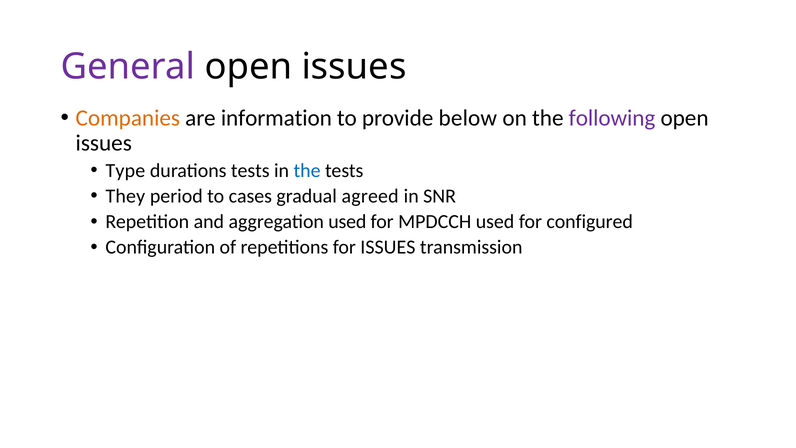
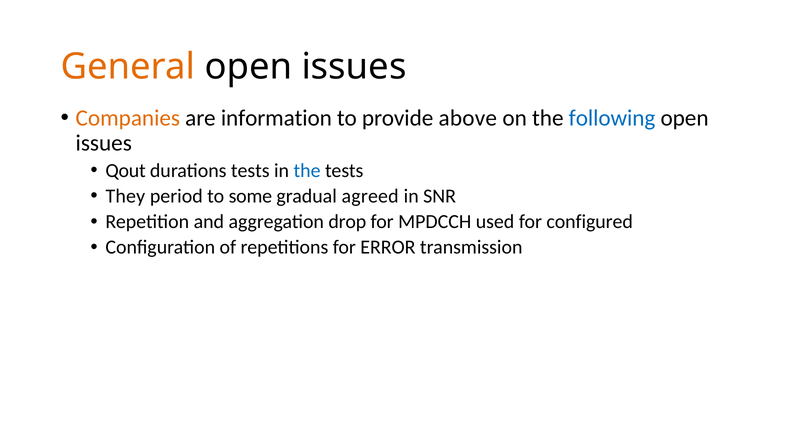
General colour: purple -> orange (128, 67)
below: below -> above (468, 118)
following colour: purple -> blue (612, 118)
Type: Type -> Qout (126, 170)
cases: cases -> some (250, 196)
aggregation used: used -> drop (347, 222)
for ISSUES: ISSUES -> ERROR (388, 247)
